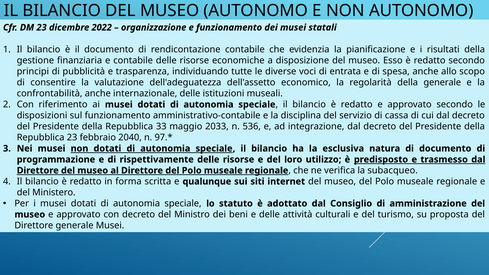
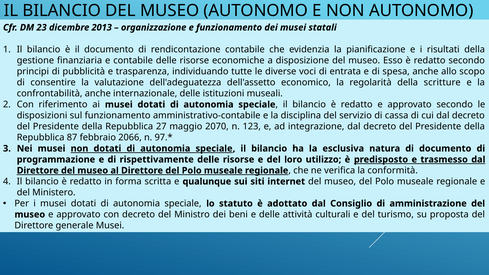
2022: 2022 -> 2013 (102, 27)
della generale: generale -> scritture (442, 82)
33: 33 -> 27 (161, 127)
2033: 2033 -> 2070 (217, 127)
536: 536 -> 123 (252, 127)
Repubblica 23: 23 -> 87 (72, 138)
2040: 2040 -> 2066 (130, 138)
subacqueo: subacqueo -> conformità (393, 171)
